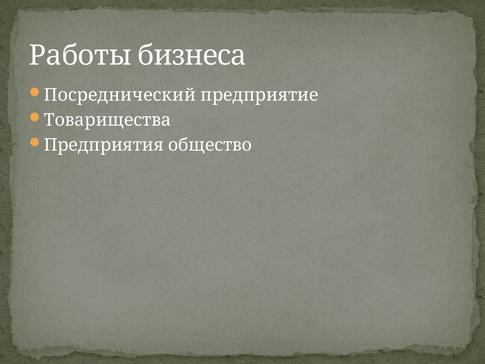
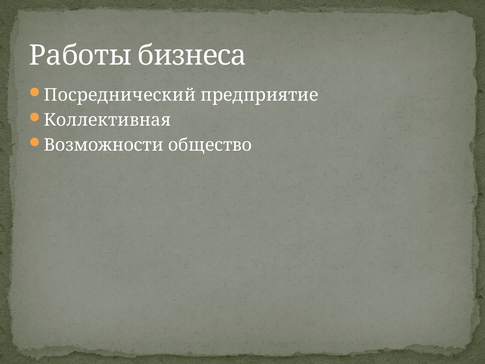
Товарищества: Товарищества -> Коллективная (107, 120)
Предприятия: Предприятия -> Возможности (104, 145)
